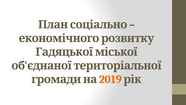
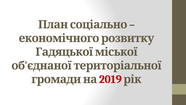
2019 colour: orange -> red (110, 79)
